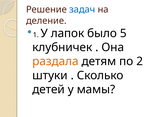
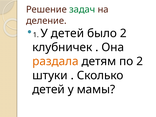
задач colour: blue -> green (82, 9)
У лапок: лапок -> детей (67, 33)
было 5: 5 -> 2 (123, 33)
